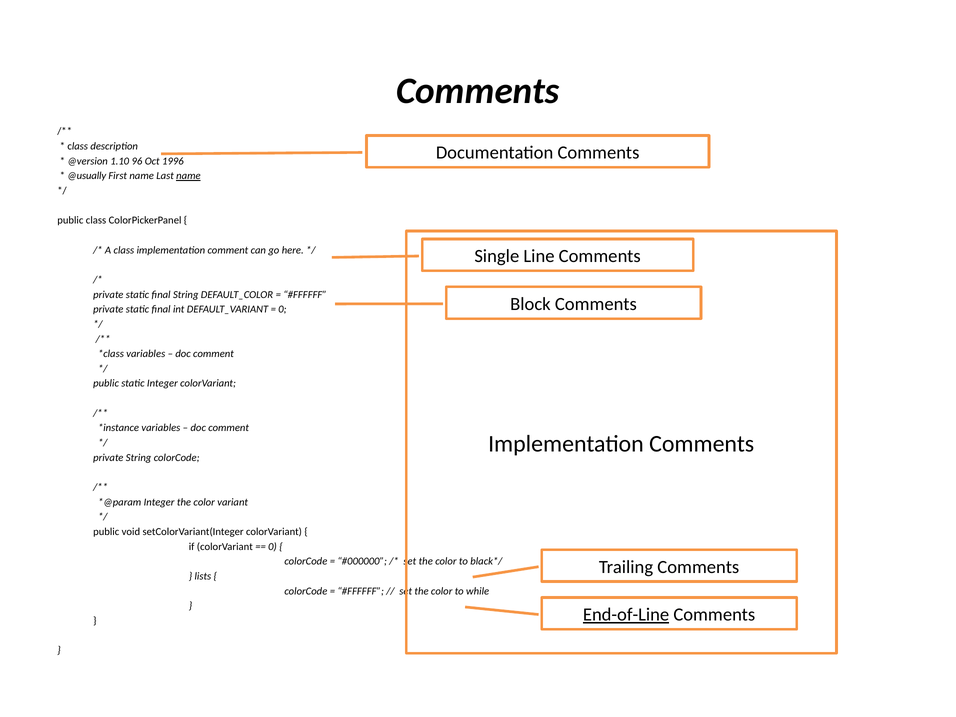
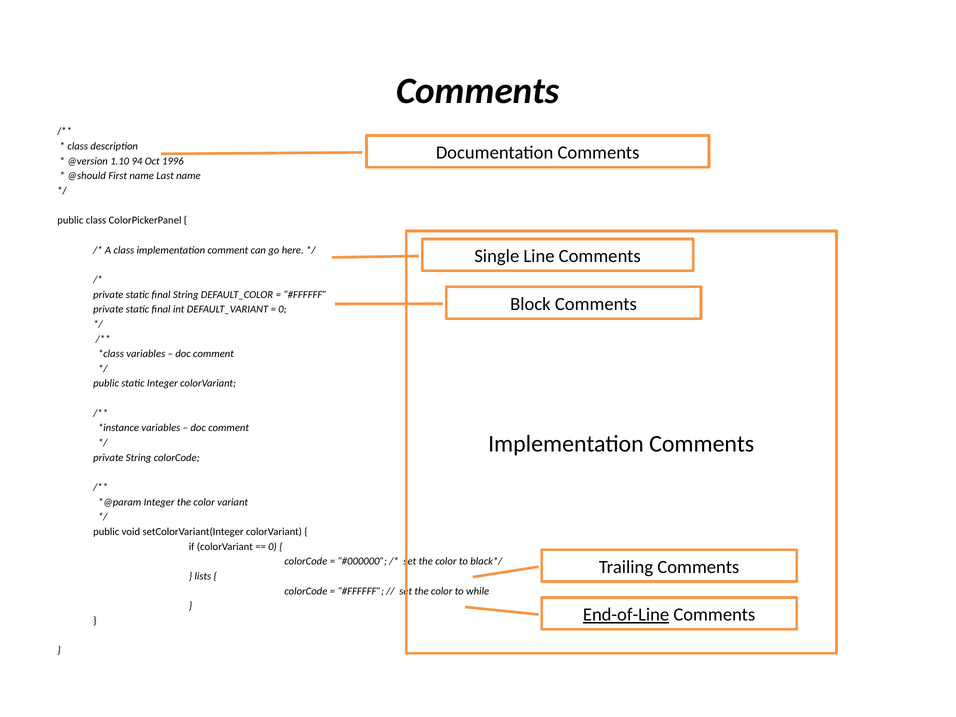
96: 96 -> 94 (137, 161)
@usually: @usually -> @should (87, 176)
name underline: present -> none (188, 176)
